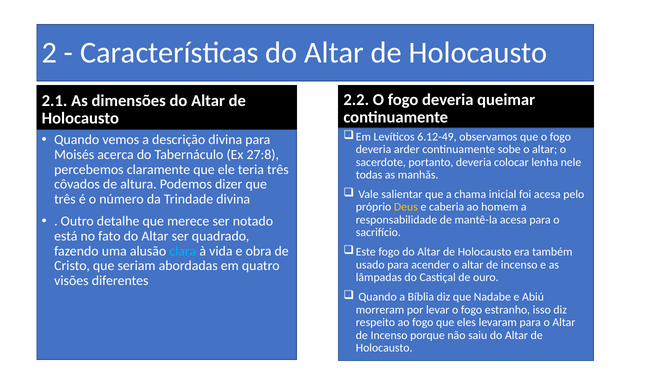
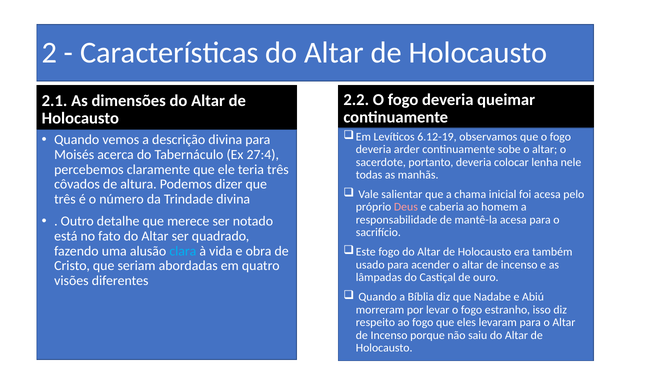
6.12-49: 6.12-49 -> 6.12-19 (437, 137)
27:8: 27:8 -> 27:4 (263, 155)
Deus colour: yellow -> pink (406, 207)
